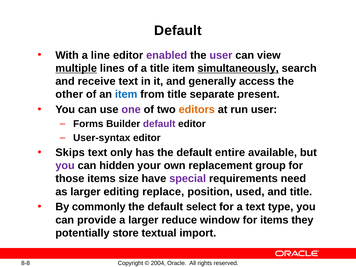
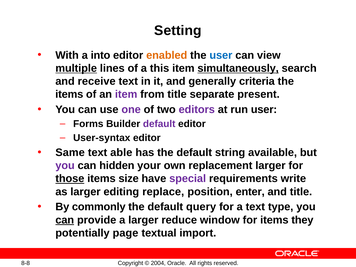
Default: Default -> Setting (178, 31)
line: line -> into (100, 55)
enabled colour: purple -> orange (167, 55)
user colour: purple -> blue (221, 55)
a title: title -> this (160, 68)
access: access -> criteria (257, 81)
other: other -> items (69, 94)
item colour: blue -> purple (126, 94)
editors colour: orange -> purple (197, 110)
Skips: Skips -> Same (70, 153)
only: only -> able (121, 153)
entire: entire -> string (230, 153)
replacement group: group -> larger (270, 166)
those underline: none -> present (70, 179)
need: need -> write (293, 179)
used: used -> enter (250, 192)
select: select -> query (201, 207)
can underline: none -> present (65, 220)
store: store -> page (125, 233)
